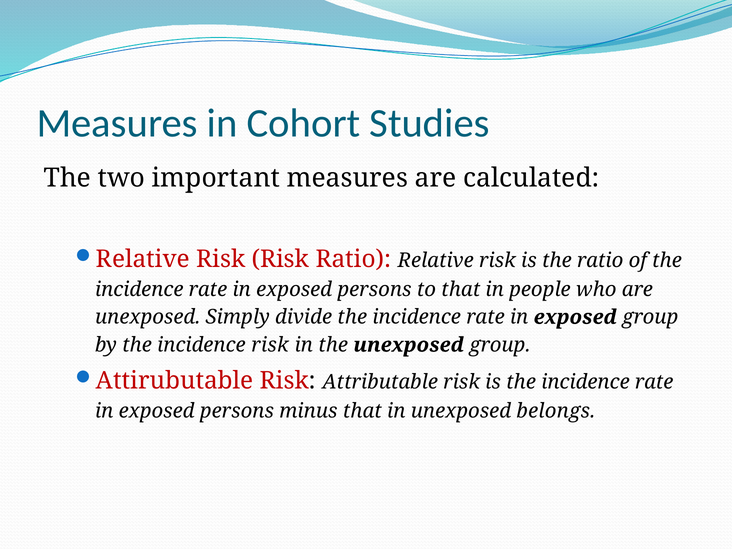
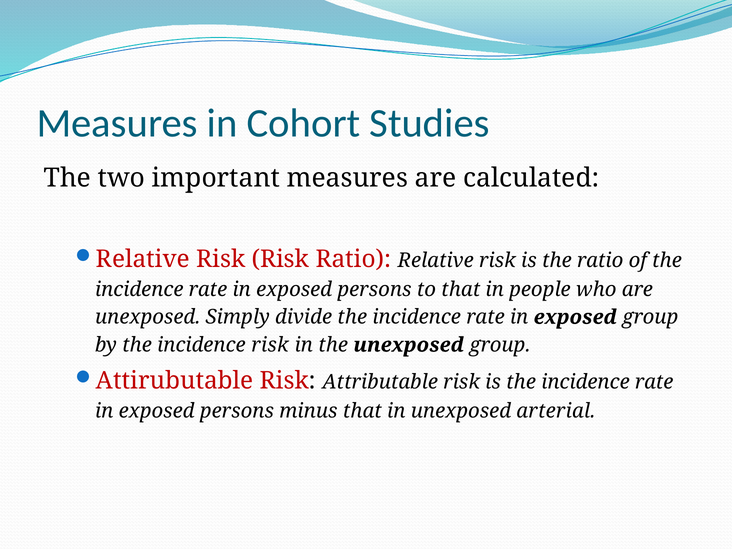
belongs: belongs -> arterial (556, 411)
